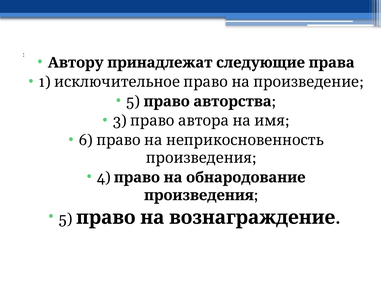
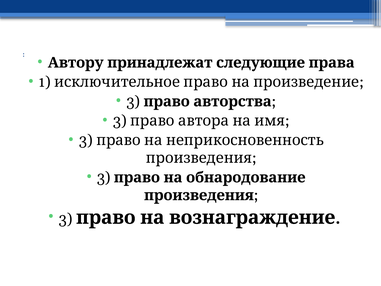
5: 5 -> 3 (133, 101)
6: 6 -> 3 (86, 140)
4: 4 -> 3 (104, 177)
5: 5 -> 3 (66, 219)
